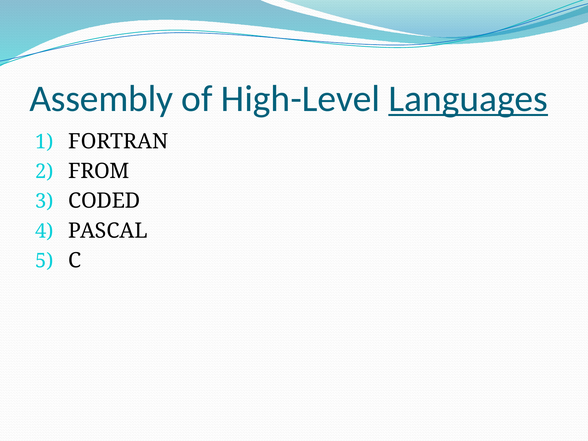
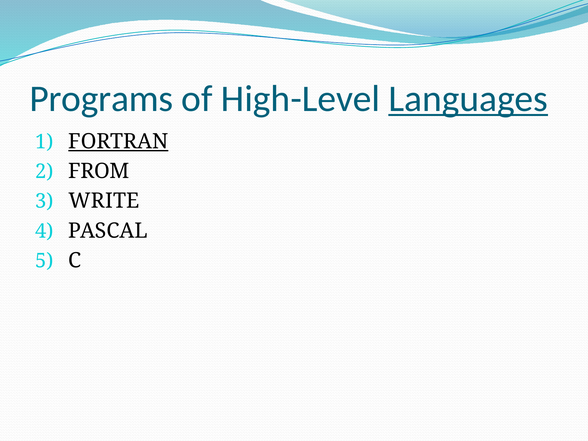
Assembly: Assembly -> Programs (101, 99)
FORTRAN underline: none -> present (118, 142)
CODED: CODED -> WRITE (104, 201)
